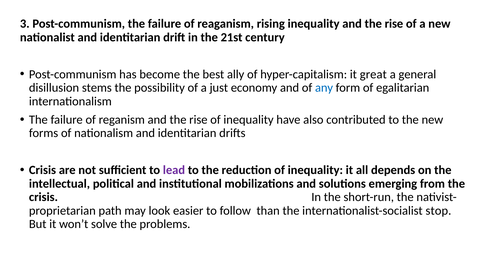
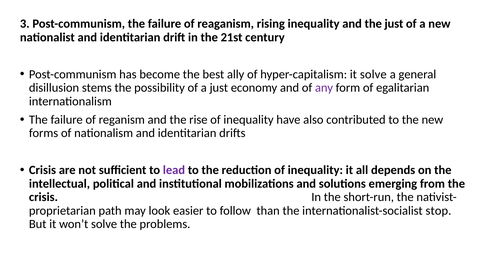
inequality and the rise: rise -> just (394, 24)
it great: great -> solve (373, 74)
any colour: blue -> purple (324, 88)
